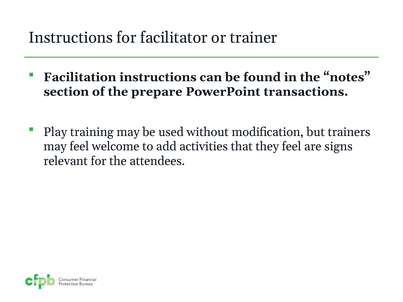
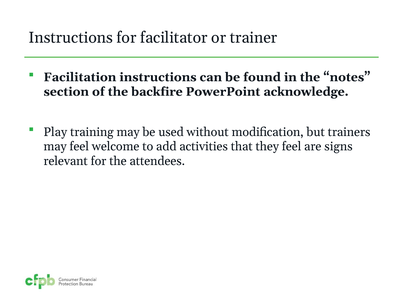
prepare: prepare -> backfire (157, 92)
transactions: transactions -> acknowledge (306, 92)
